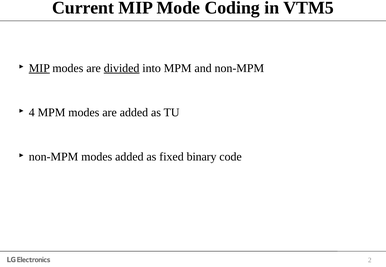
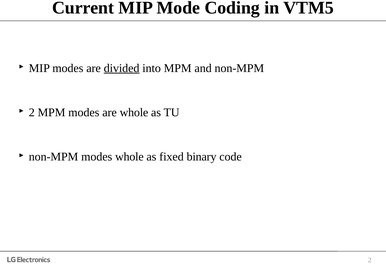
MIP underline: present -> none (39, 68)
4: 4 -> 2 (32, 113)
are added: added -> whole (134, 113)
modes added: added -> whole (129, 157)
